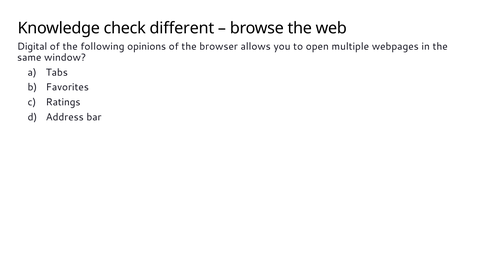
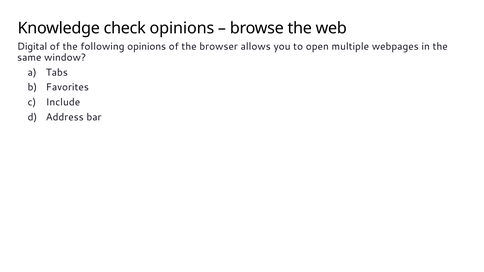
check different: different -> opinions (182, 28)
Ratings: Ratings -> Include (63, 102)
